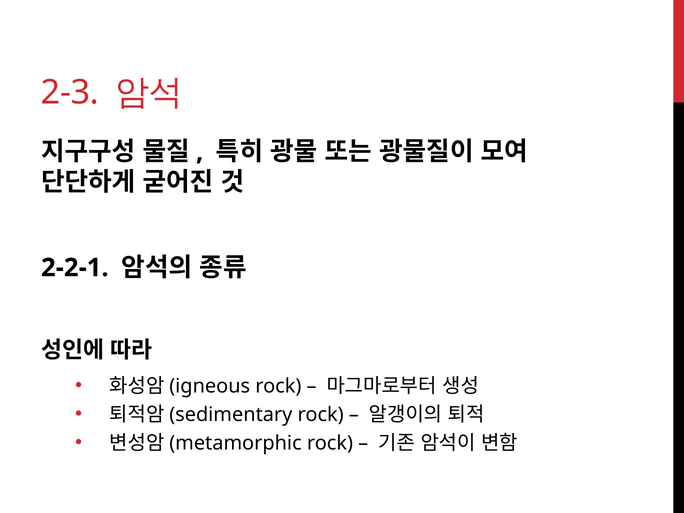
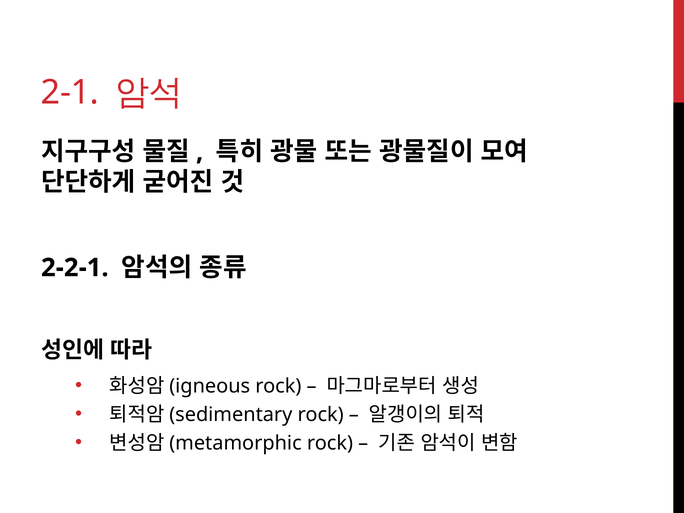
2-3: 2-3 -> 2-1 (70, 92)
